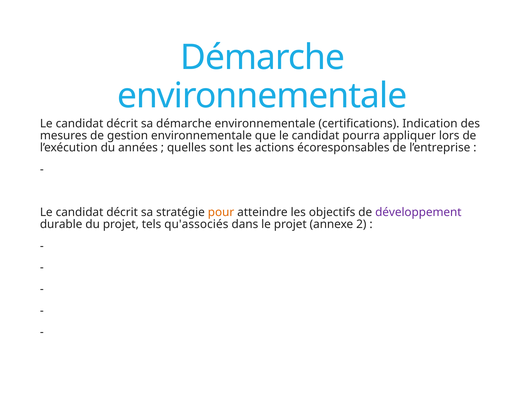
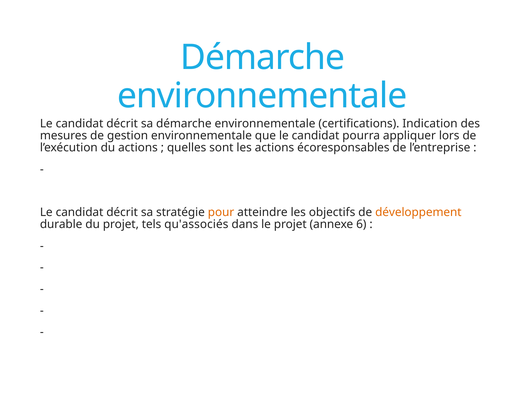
du années: années -> actions (138, 148)
développement colour: purple -> orange (418, 212)
2: 2 -> 6 (361, 224)
